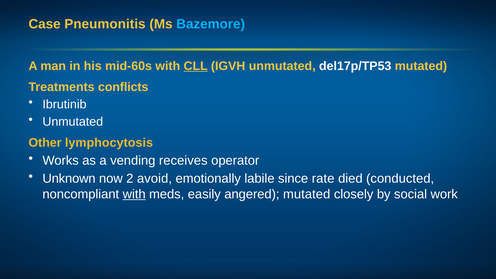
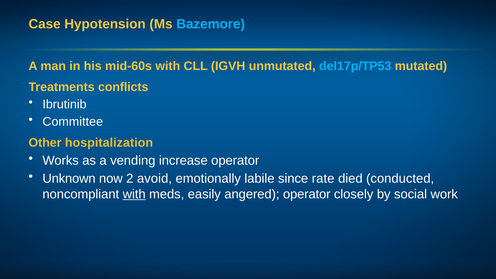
Pneumonitis: Pneumonitis -> Hypotension (105, 24)
CLL underline: present -> none (196, 66)
del17p/TP53 colour: white -> light blue (355, 66)
Unmutated: Unmutated -> Committee (73, 122)
lymphocytosis: lymphocytosis -> hospitalization (109, 143)
receives: receives -> increase (183, 161)
angered mutated: mutated -> operator (307, 194)
